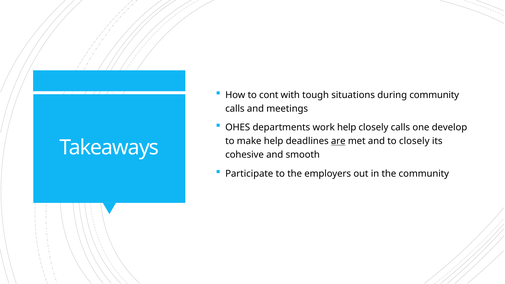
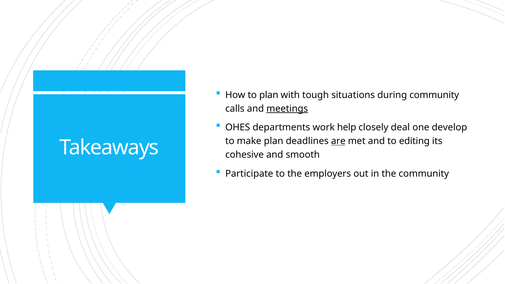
to cont: cont -> plan (269, 95)
meetings underline: none -> present (287, 109)
closely calls: calls -> deal (400, 127)
make help: help -> plan (274, 141)
to closely: closely -> editing (414, 141)
